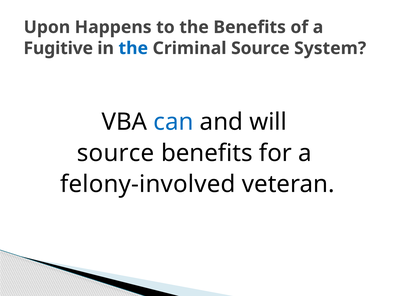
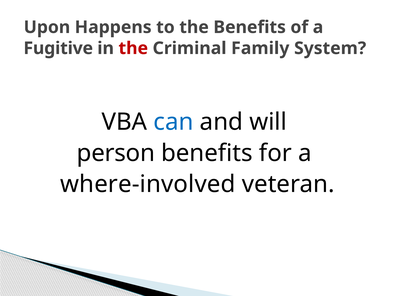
the colour: blue -> red (133, 48)
Criminal Source: Source -> Family (260, 48)
source: source -> person (116, 153)
felony-involved: felony-involved -> where-involved (148, 184)
